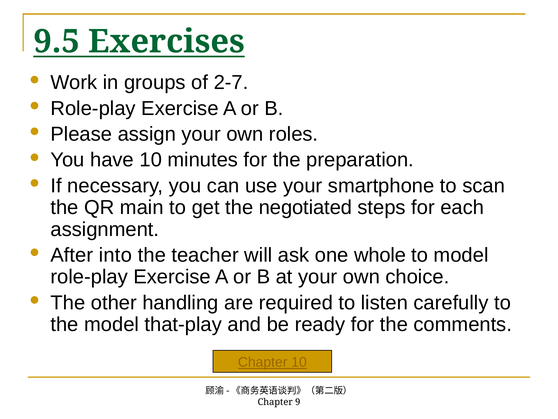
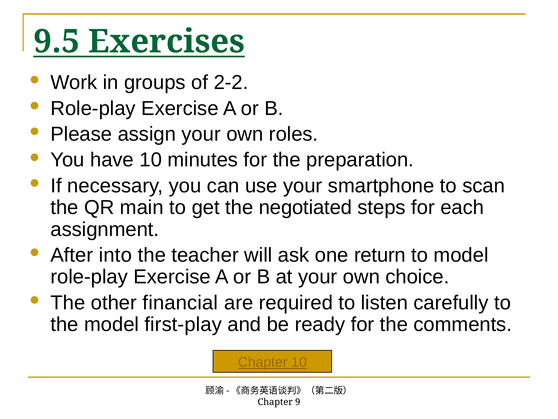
2-7: 2-7 -> 2-2 (231, 83)
whole: whole -> return (380, 255)
handling: handling -> financial (180, 302)
that-play: that-play -> first-play (183, 324)
